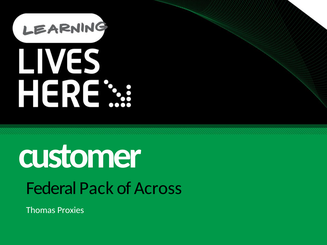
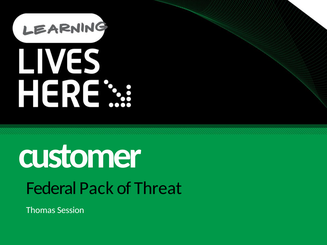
Across: Across -> Threat (158, 188)
Proxies: Proxies -> Session (71, 210)
